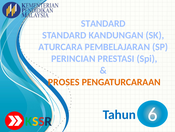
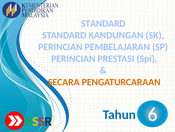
ATURCARA: ATURCARA -> PERINCIAN (60, 47)
PROSES: PROSES -> SECARA (64, 82)
